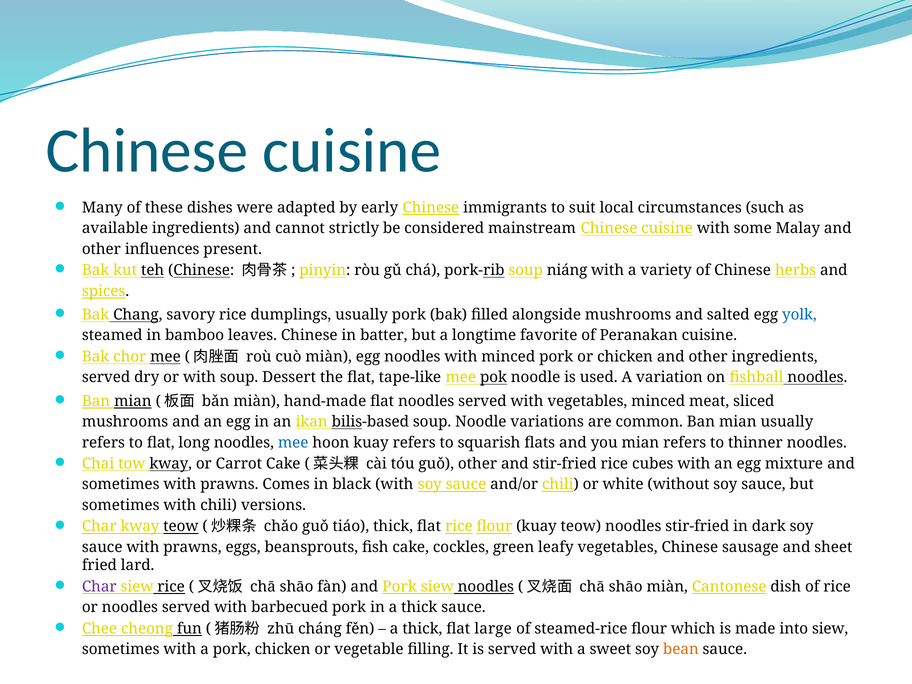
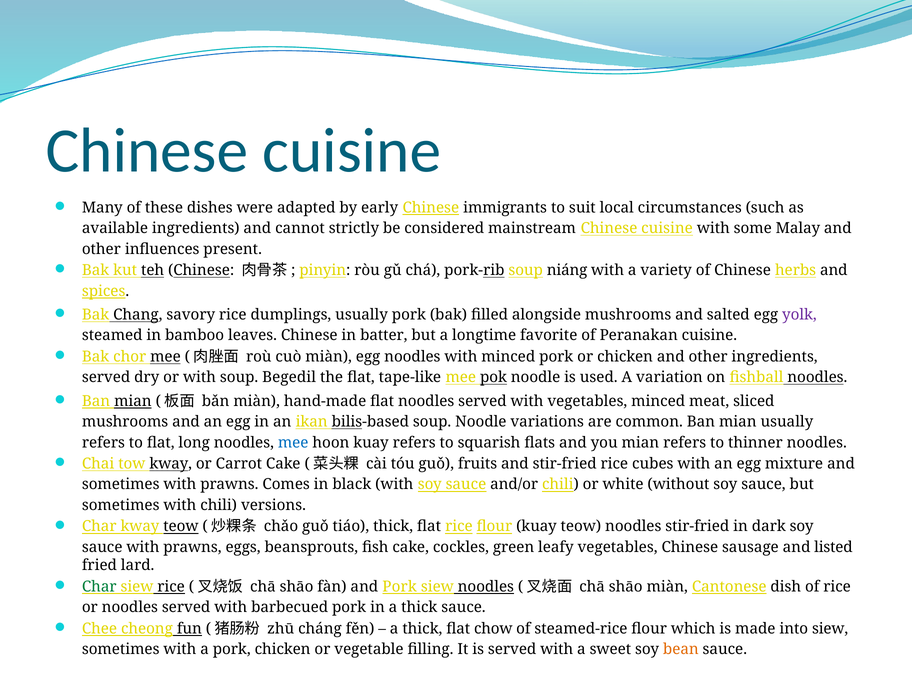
yolk colour: blue -> purple (799, 315)
Dessert: Dessert -> Begedil (289, 377)
guǒ other: other -> fruits (478, 464)
sheet: sheet -> listed (833, 547)
Char colour: purple -> green (99, 587)
large: large -> chow (493, 629)
